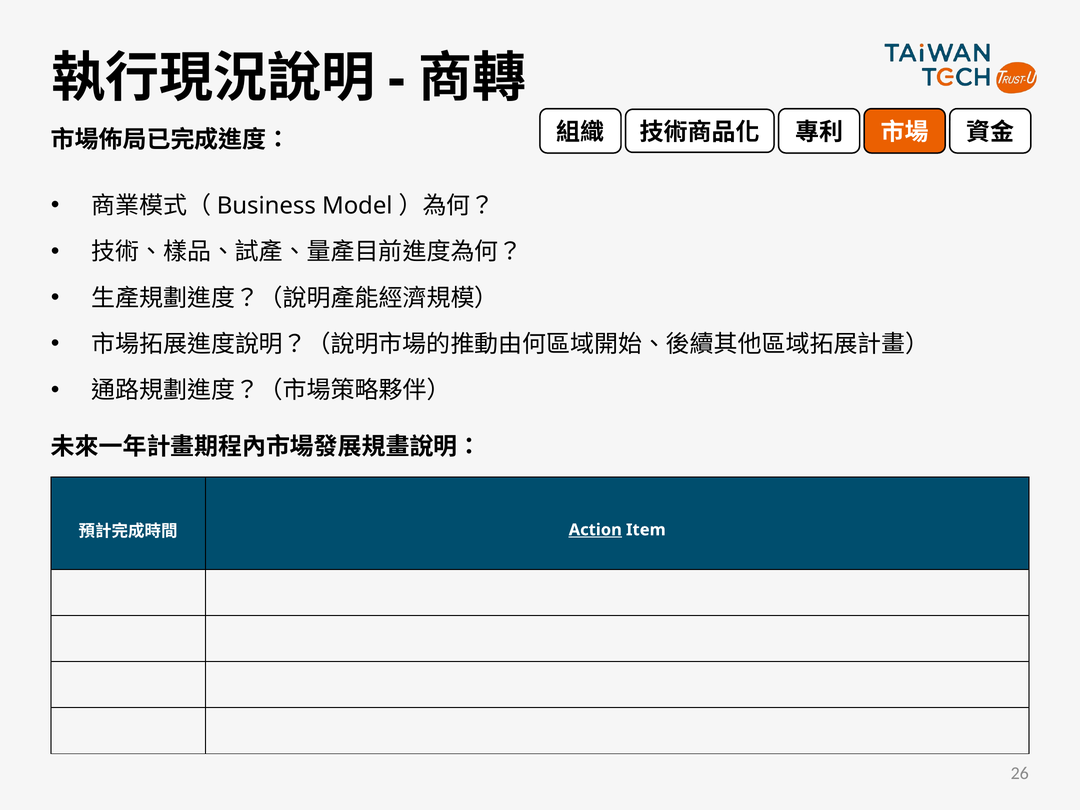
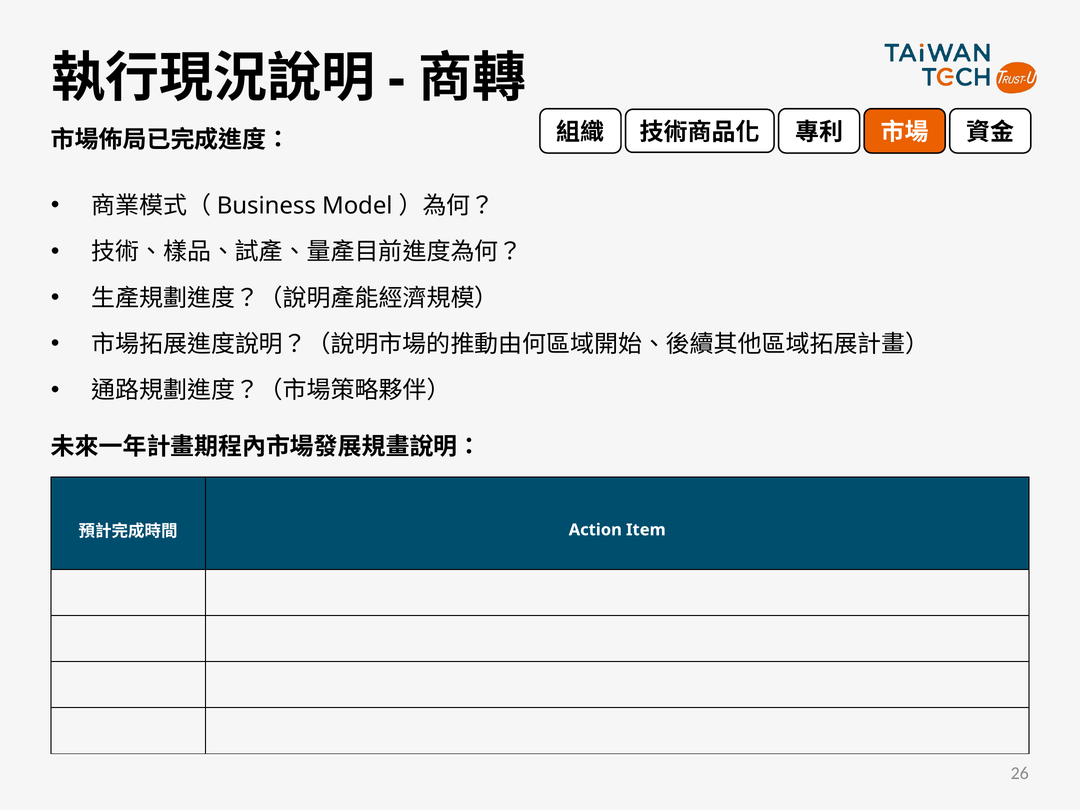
Action underline: present -> none (595, 530)
